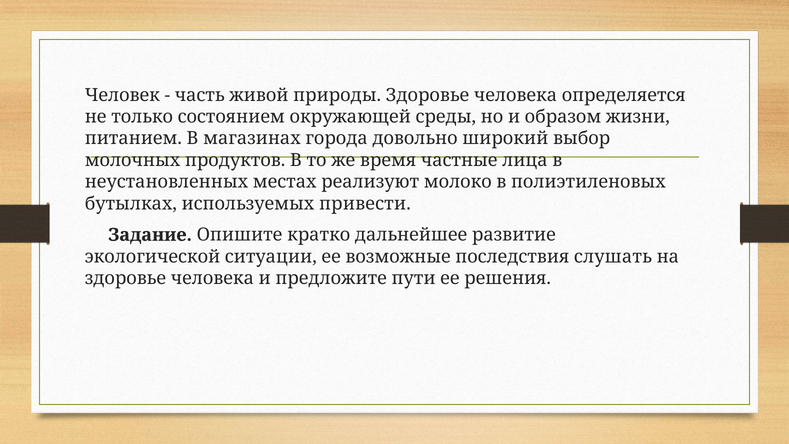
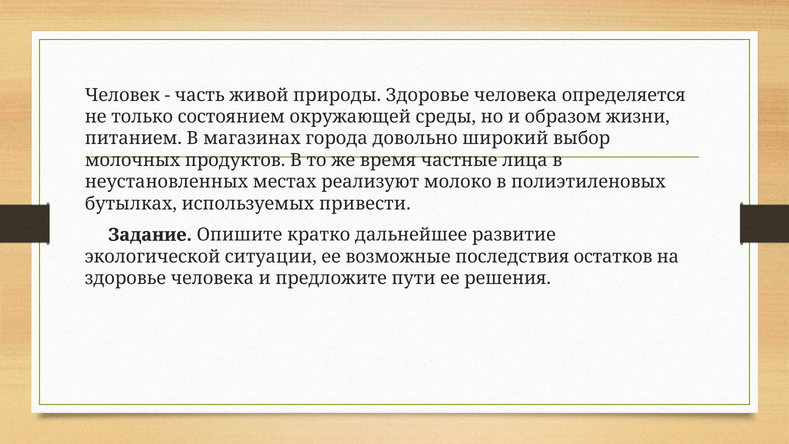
слушать: слушать -> остатков (613, 256)
